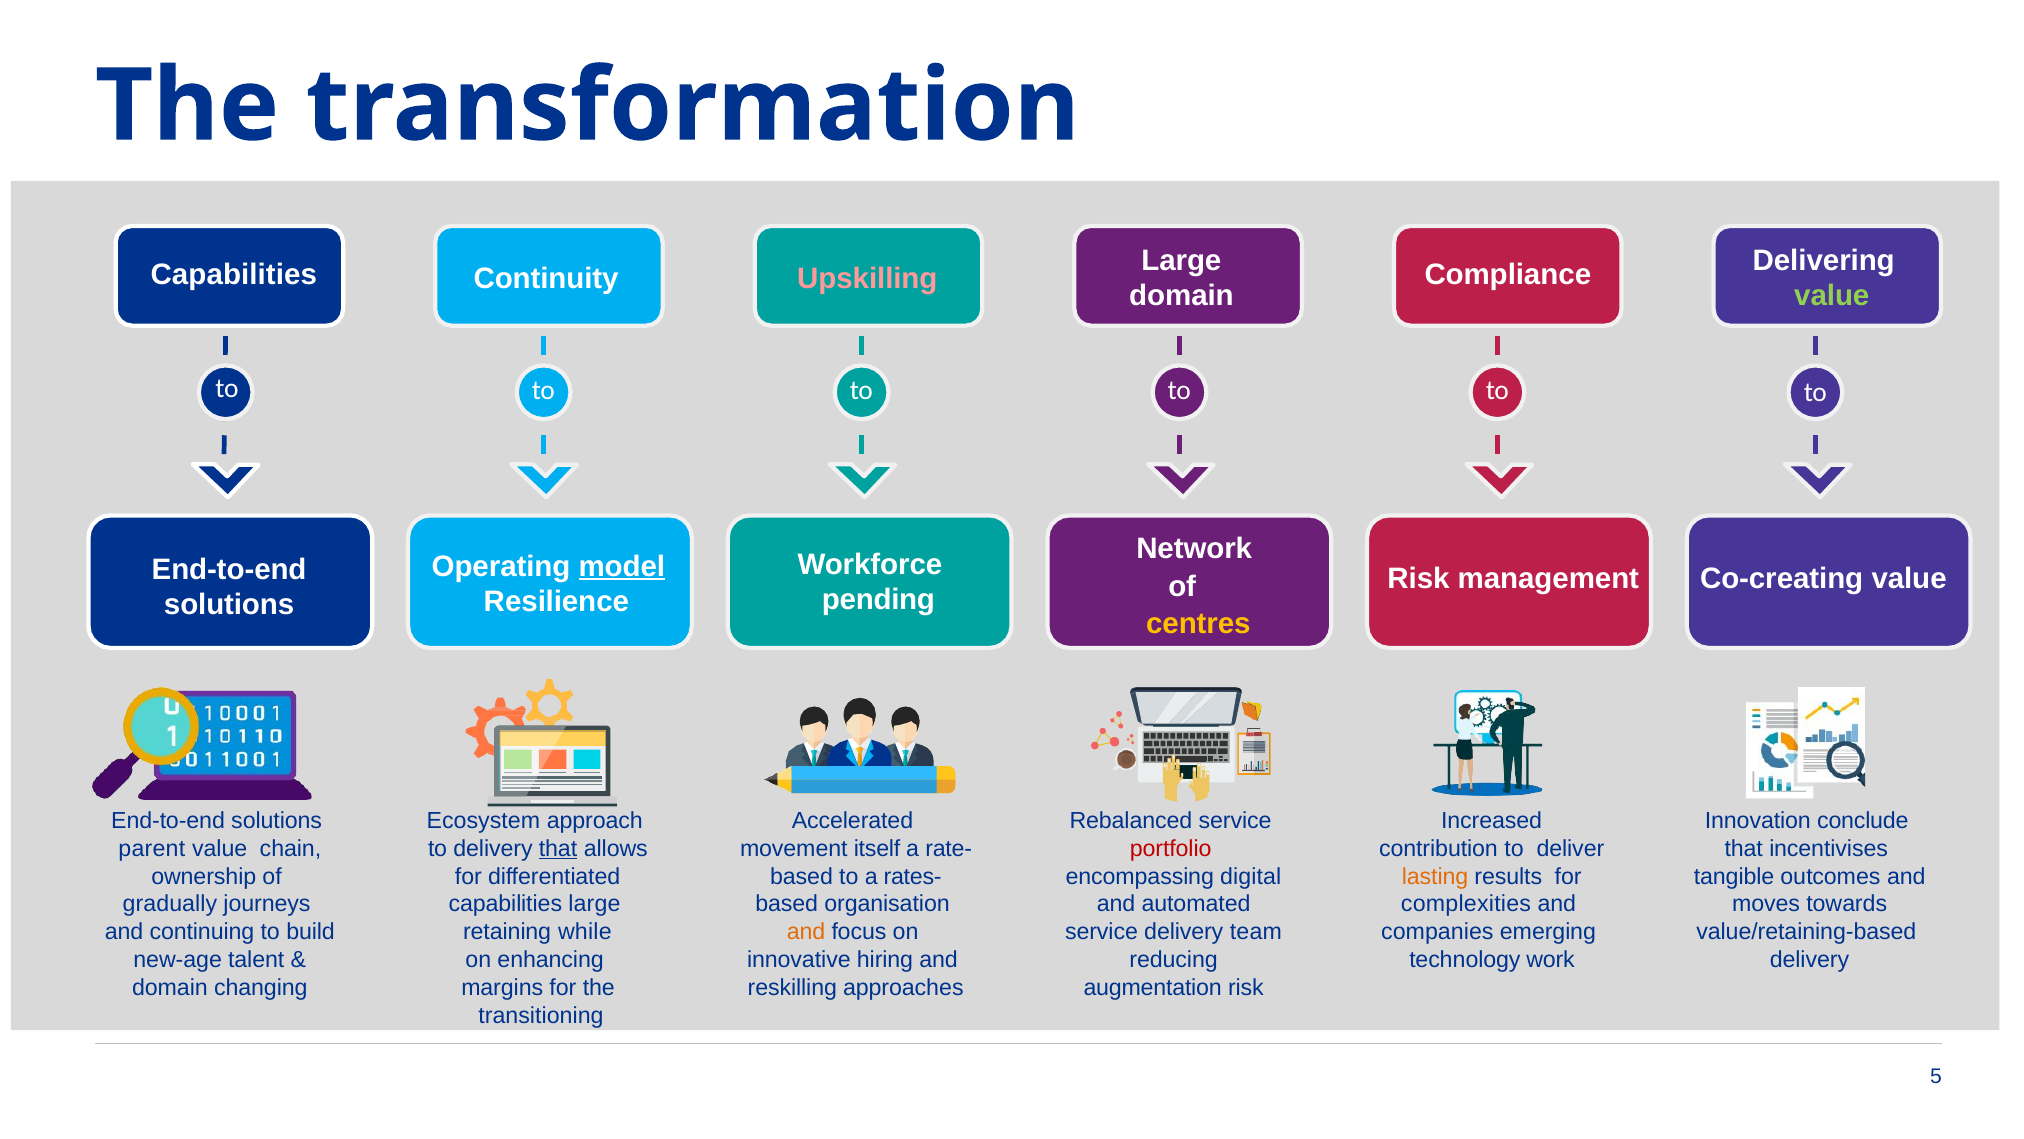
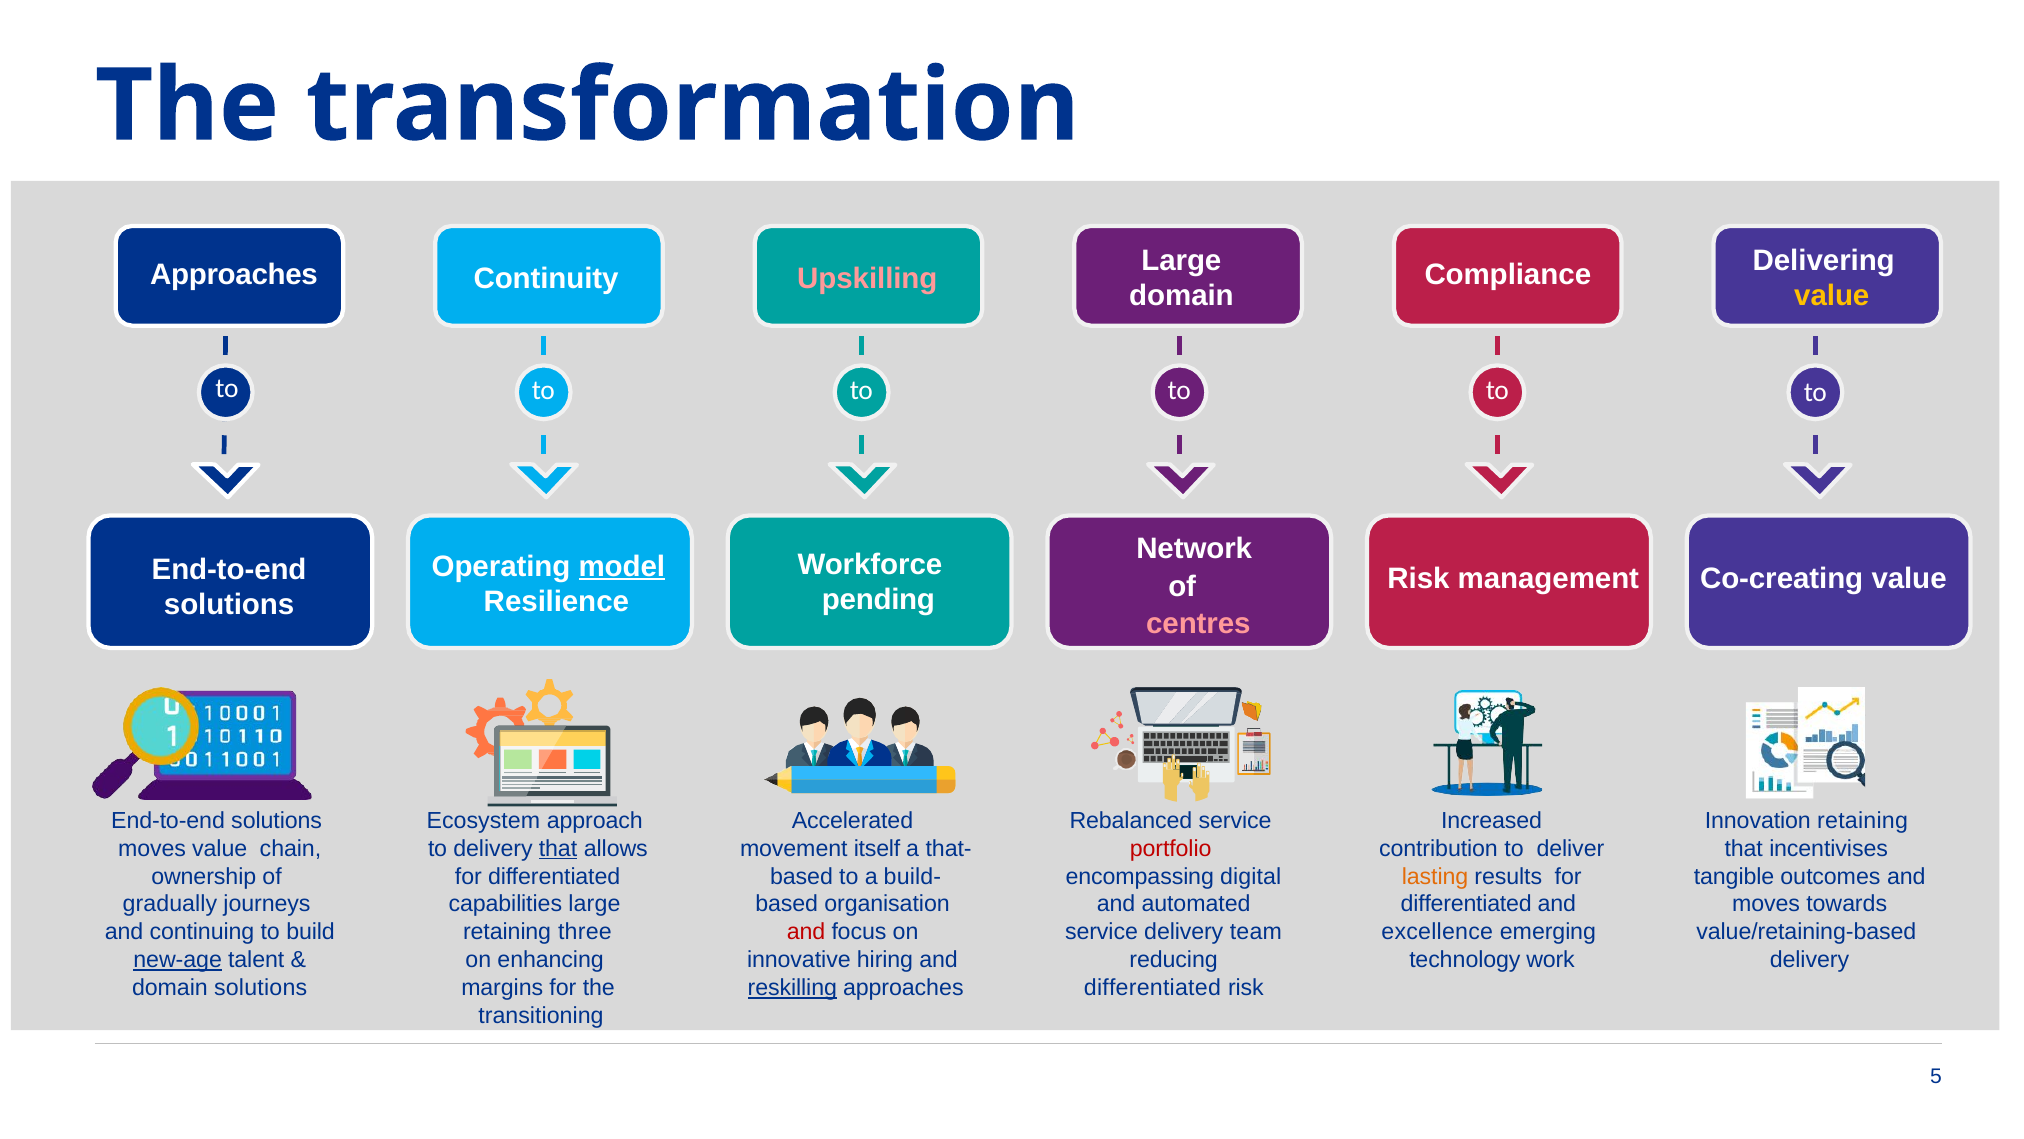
Capabilities: Capabilities -> Approaches (234, 274)
value colour: light green -> yellow (1832, 296)
centres colour: yellow -> pink (1198, 624)
Innovation conclude: conclude -> retaining (1863, 820)
parent: parent -> moves (152, 848)
rate-: rate- -> that- (949, 848)
rates-: rates- -> build- (912, 876)
complexities: complexities -> differentiated (1466, 904)
while: while -> three (585, 932)
and colour: orange -> red (806, 932)
companies: companies -> excellence (1437, 932)
new-age underline: none -> present (178, 960)
domain changing: changing -> solutions (261, 987)
reskilling underline: none -> present (792, 987)
augmentation: augmentation -> differentiated (1152, 987)
